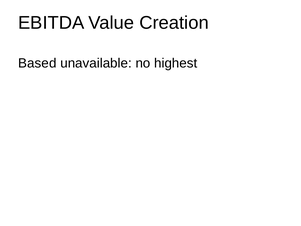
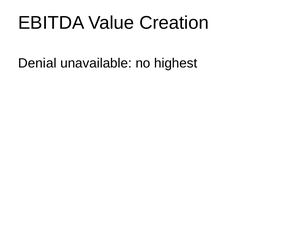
Based: Based -> Denial (37, 63)
